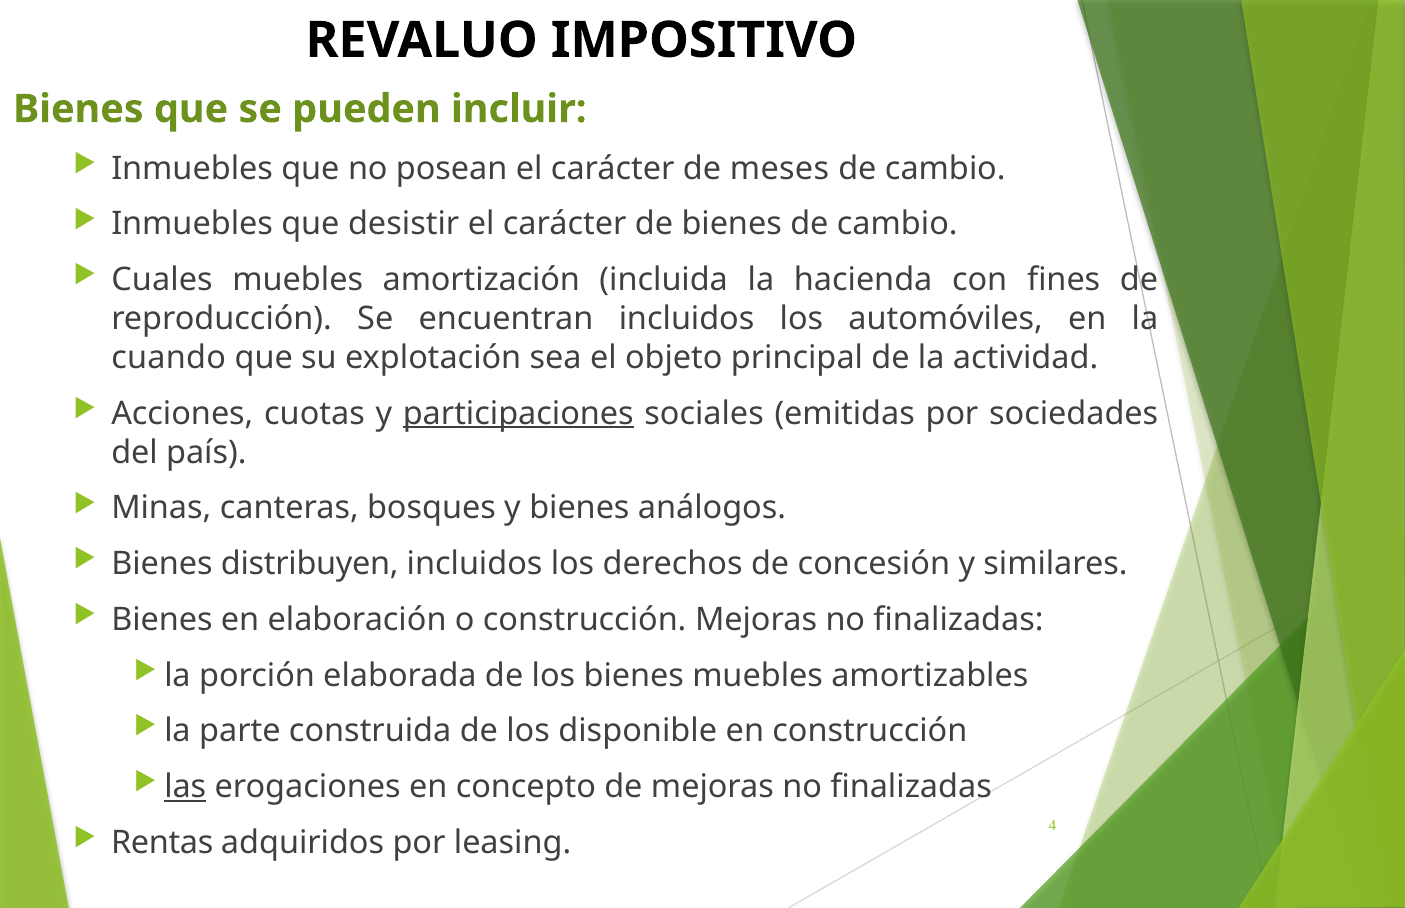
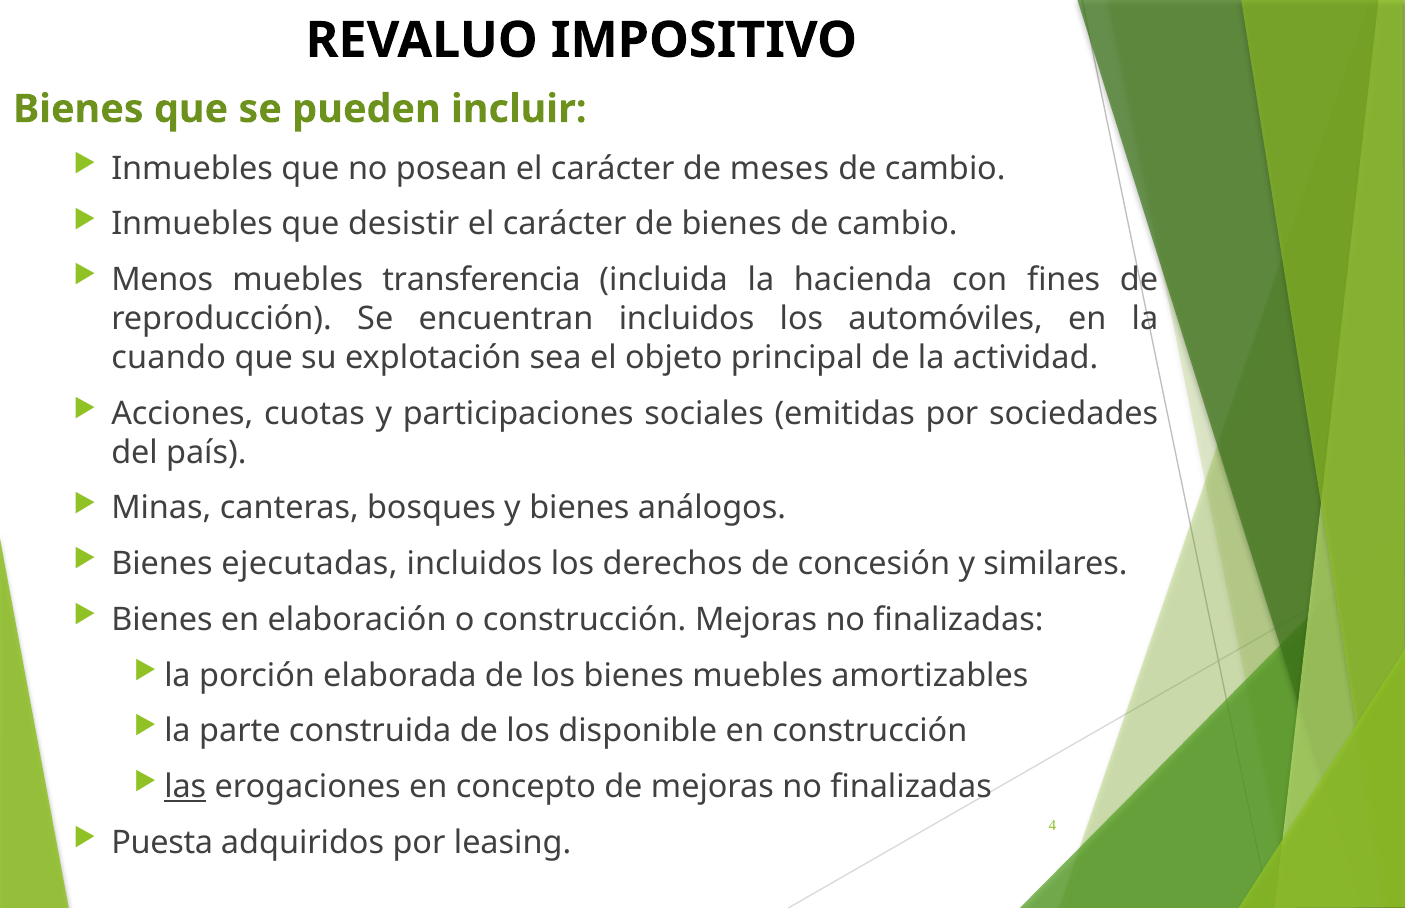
Cuales: Cuales -> Menos (162, 280)
amortización: amortización -> transferencia (481, 280)
participaciones underline: present -> none (518, 413)
distribuyen: distribuyen -> ejecutadas (309, 564)
Rentas: Rentas -> Puesta (162, 842)
